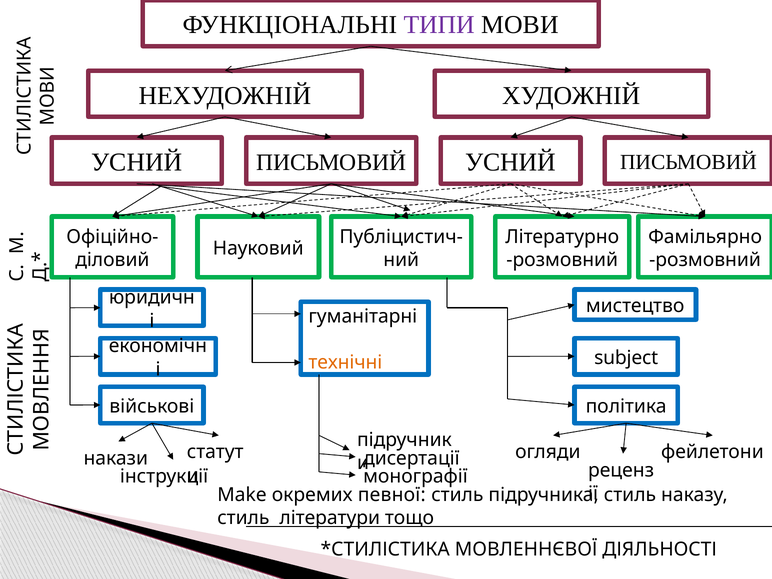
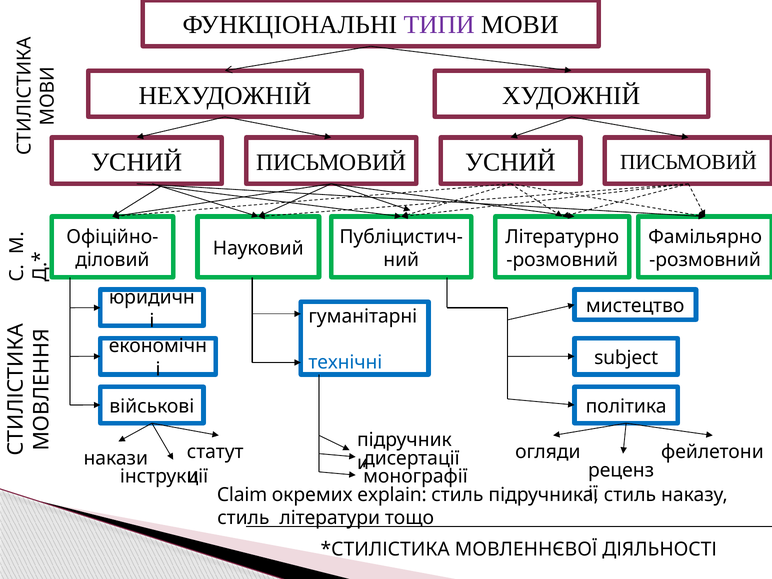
технічні colour: orange -> blue (345, 363)
Make: Make -> Claim (242, 495)
певної: певної -> explain (392, 495)
